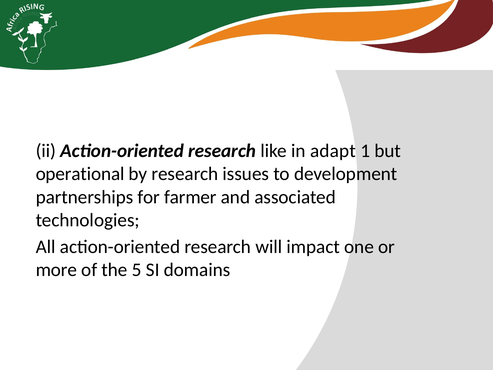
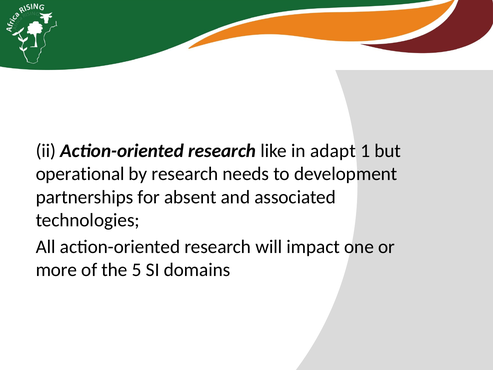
issues: issues -> needs (246, 174)
farmer: farmer -> absent (190, 197)
